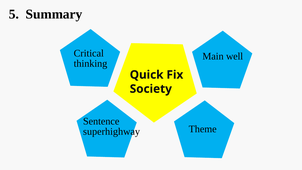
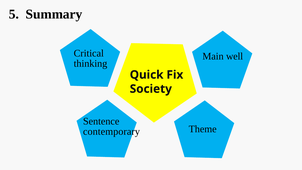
superhighway: superhighway -> contemporary (112, 131)
